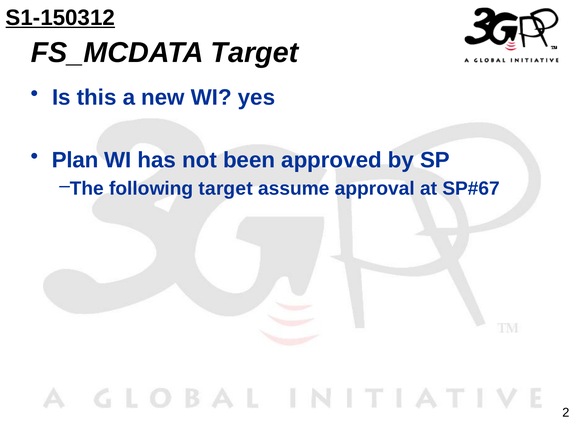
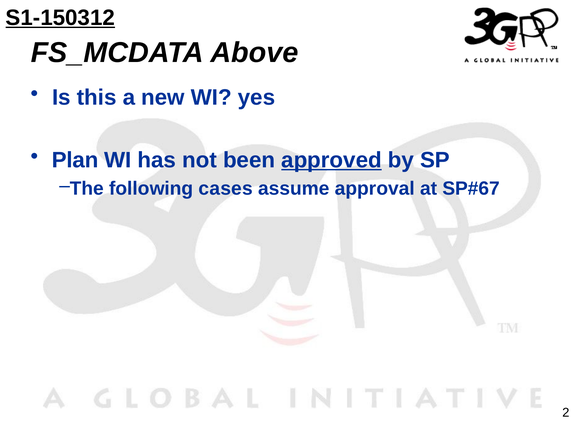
FS_MCDATA Target: Target -> Above (254, 53)
approved underline: none -> present (332, 160)
following target: target -> cases (226, 189)
